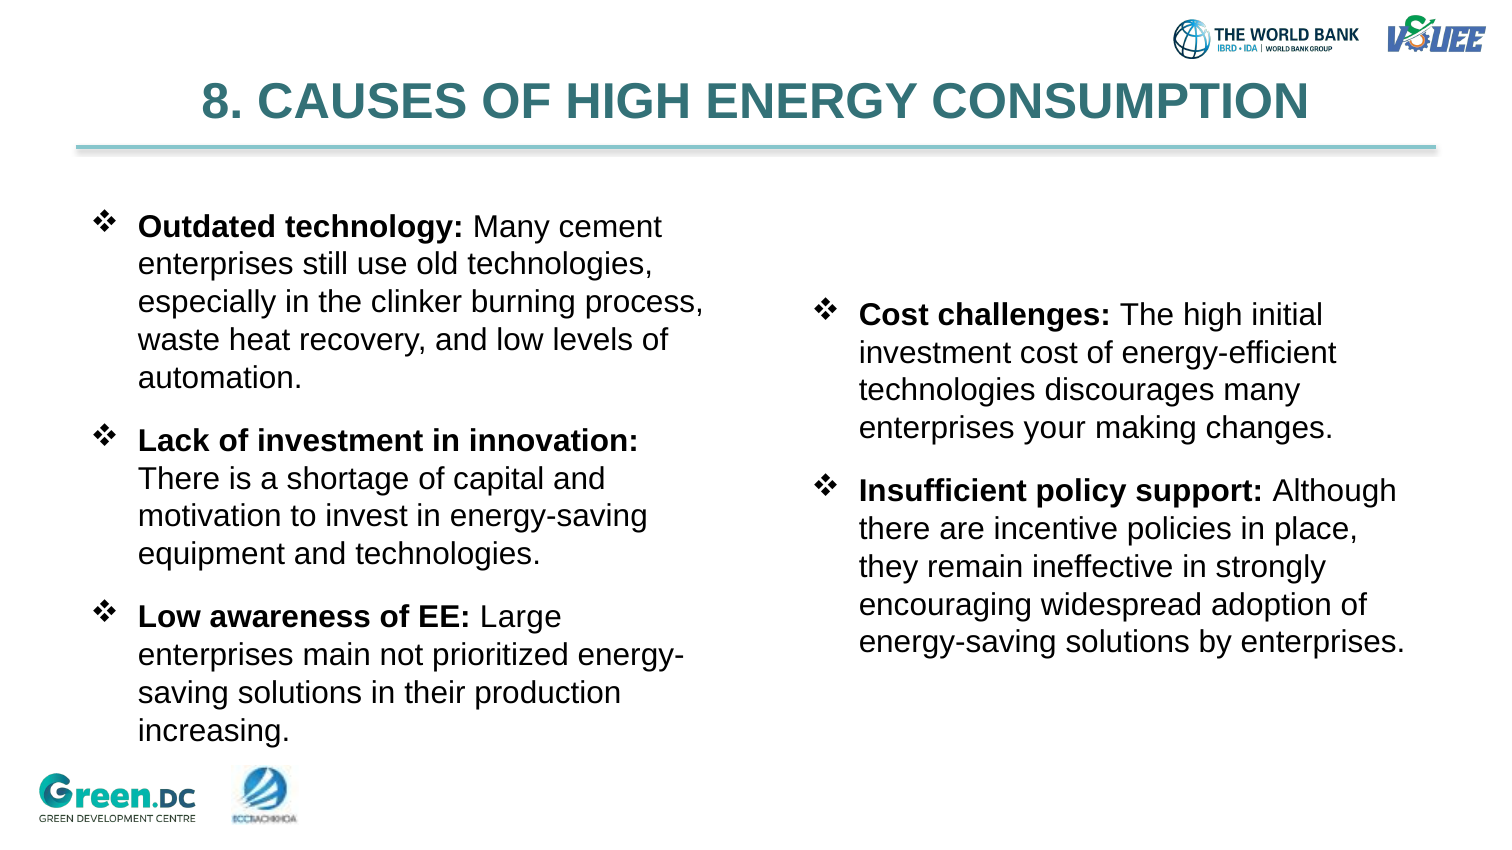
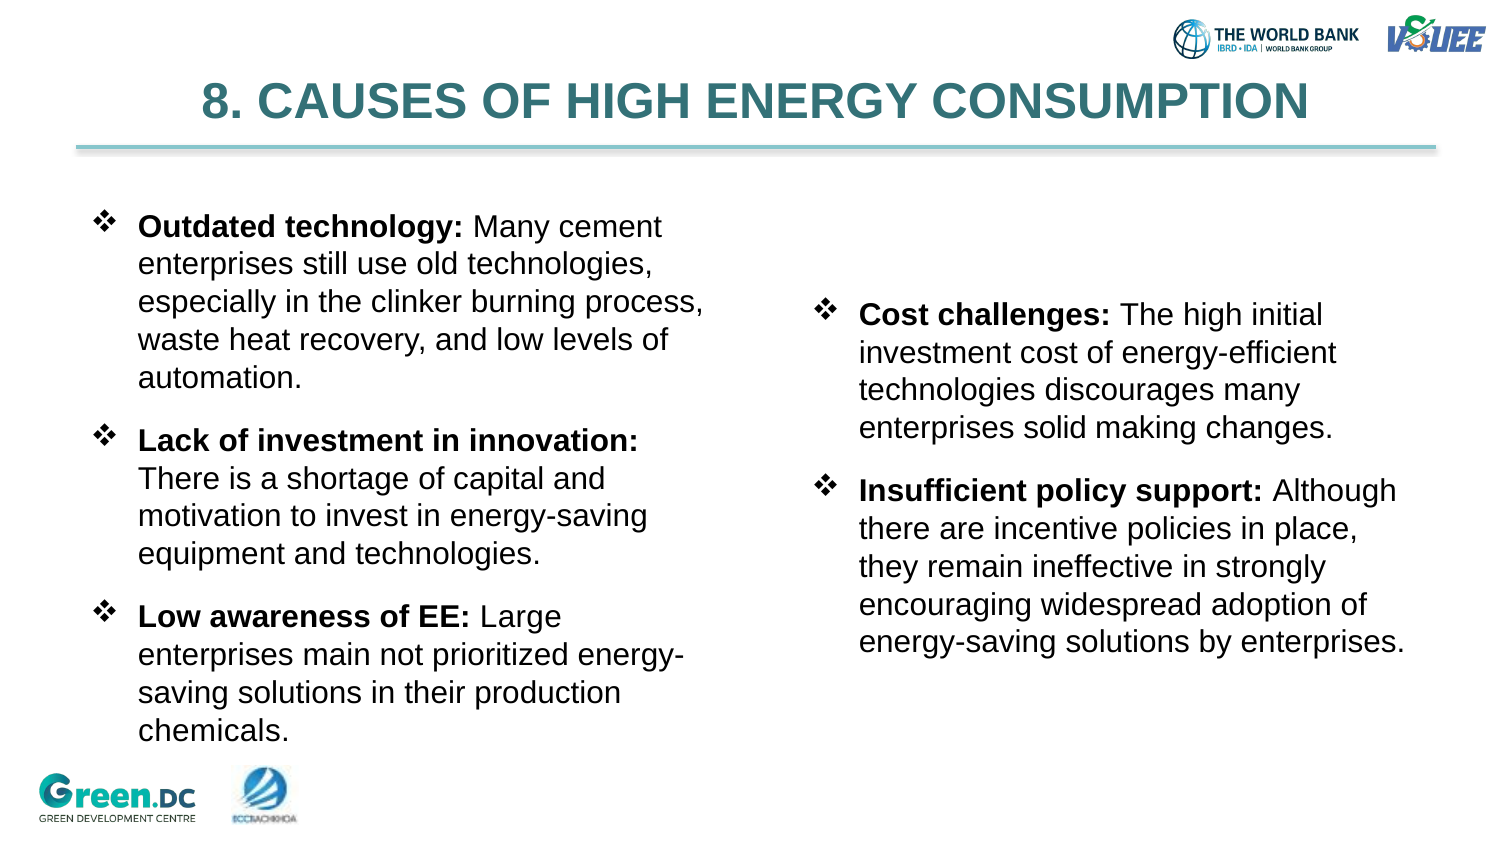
your: your -> solid (1055, 429)
increasing: increasing -> chemicals (214, 731)
